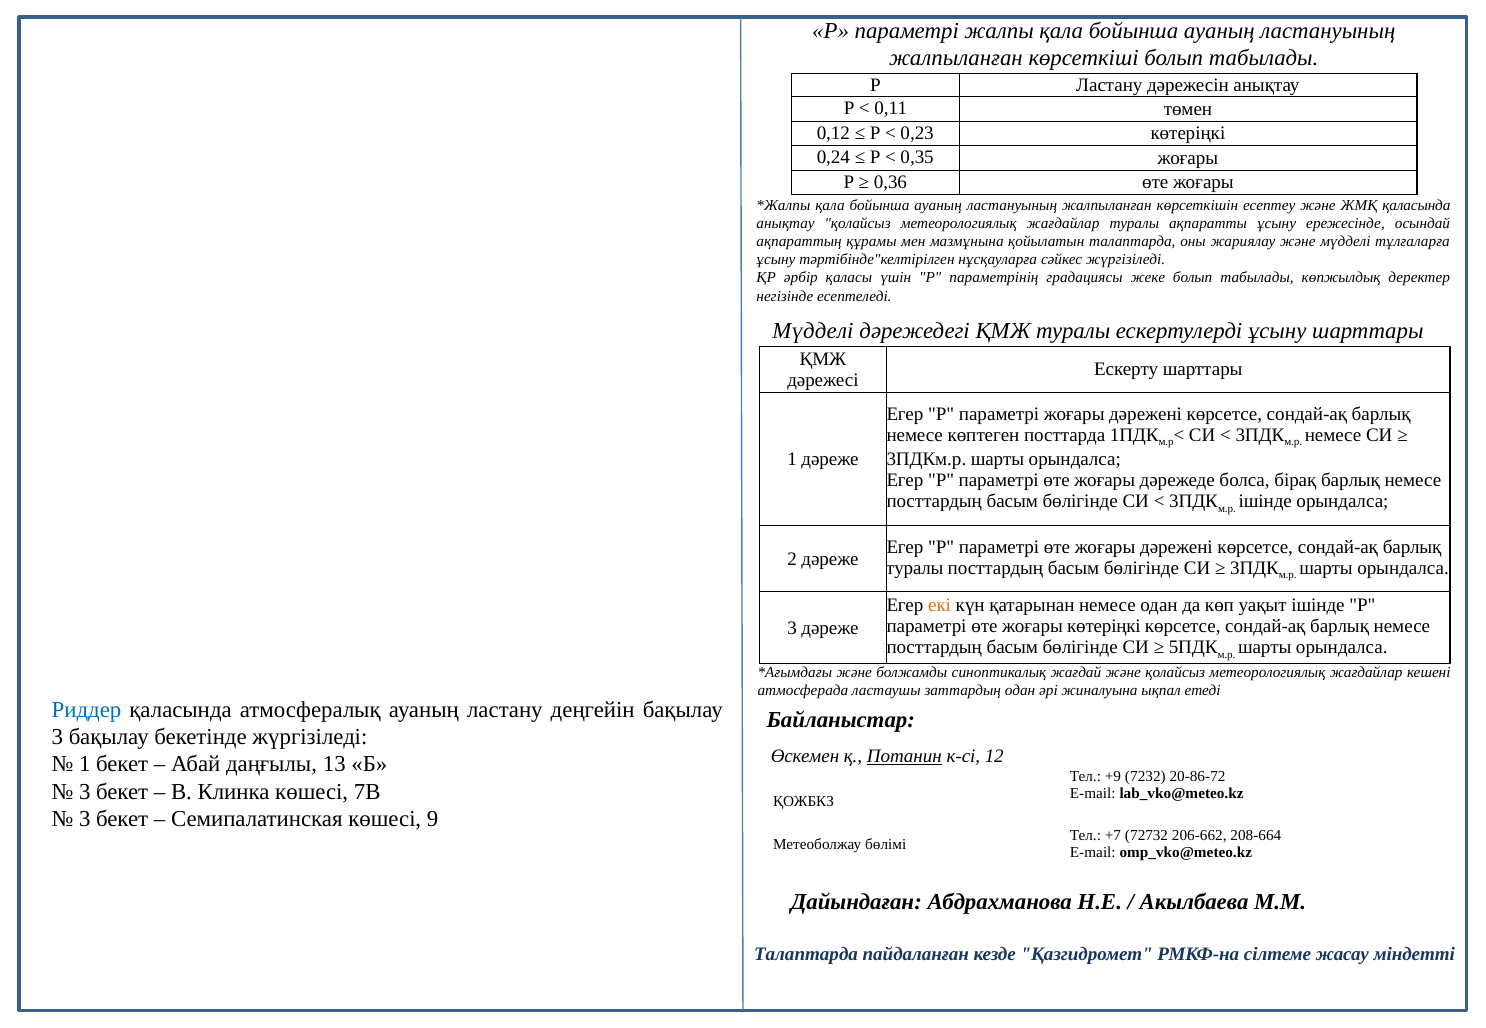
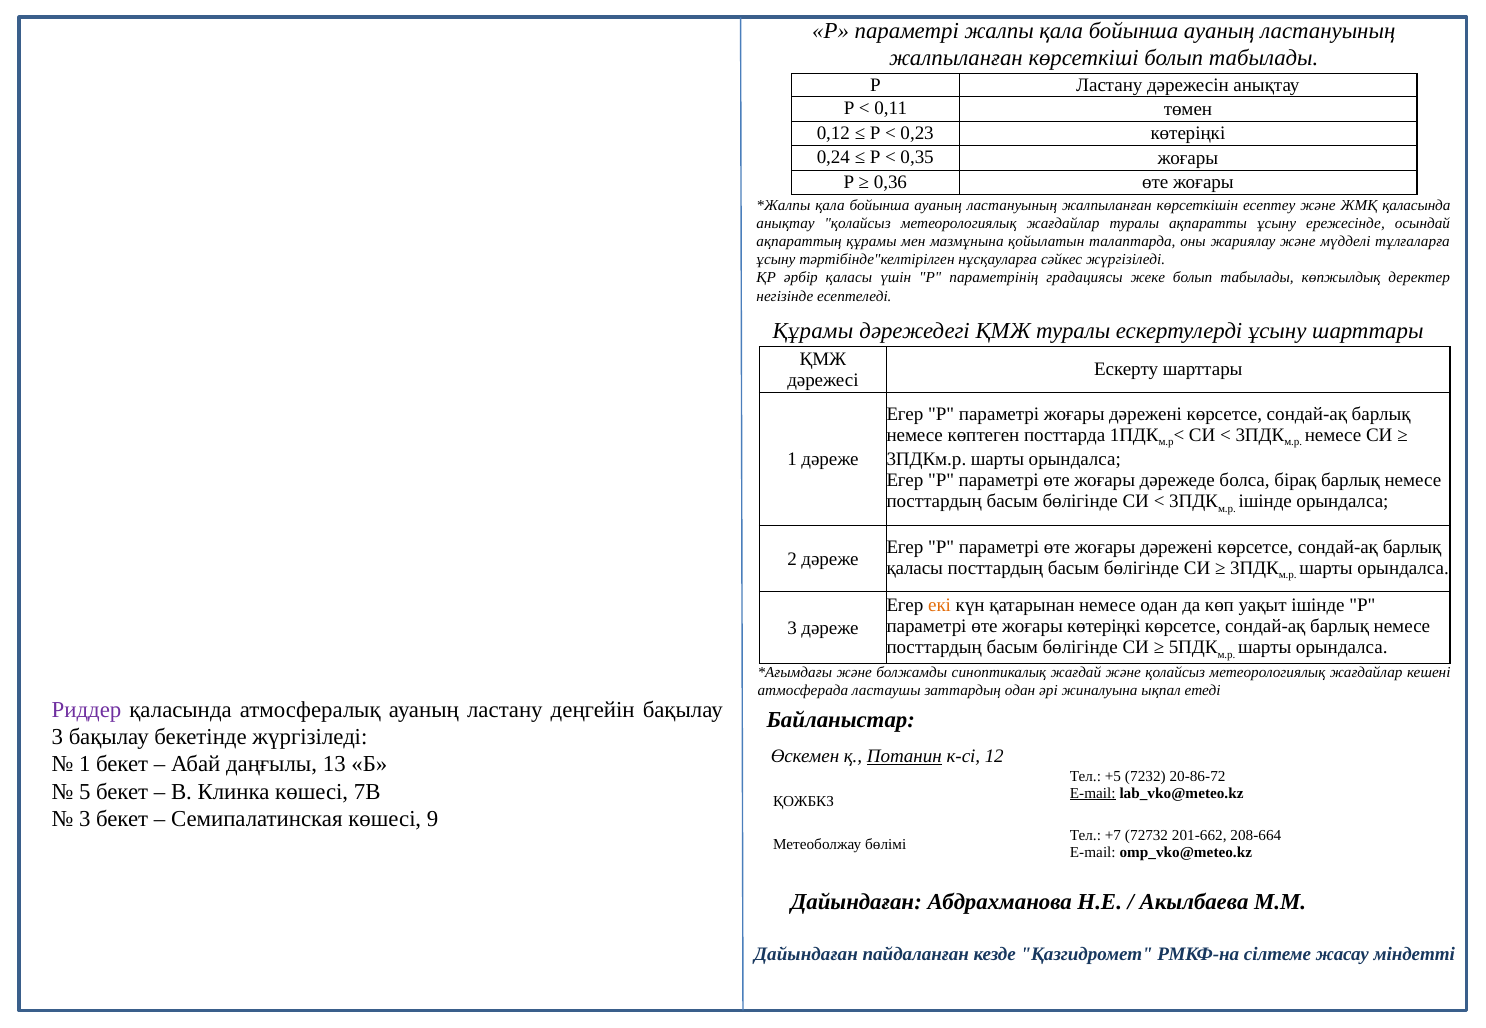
Мүдделі: Мүдделі -> Құрамы (813, 331)
туралы: туралы -> қаласы (915, 568)
Риддер colour: blue -> purple (86, 710)
+9: +9 -> +5 (1113, 777)
3: 3 -> 5 (85, 792)
E-mail underline: none -> present (1093, 794)
206-662: 206-662 -> 201-662 (1199, 836)
Талаптарда: Талаптарда -> Дайындаған (806, 955)
